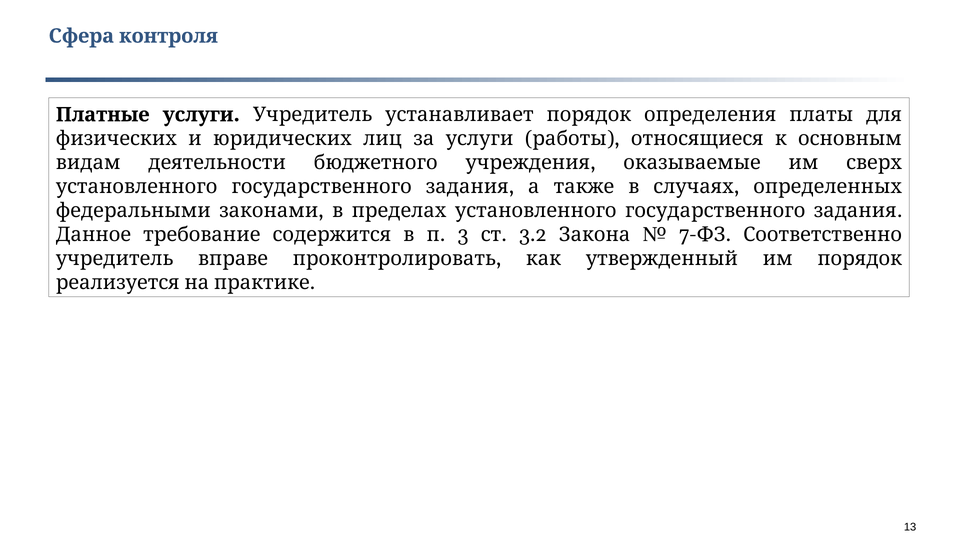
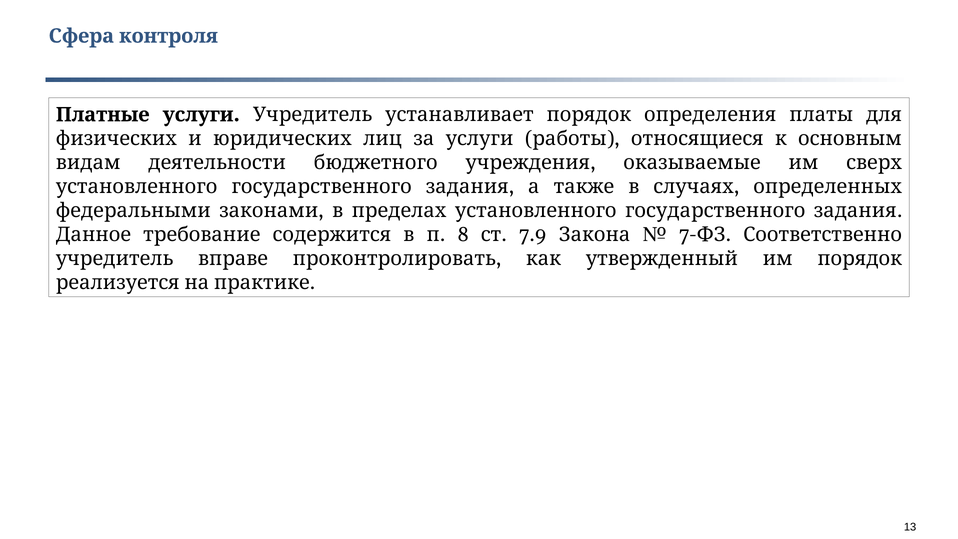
3: 3 -> 8 (463, 234)
3.2: 3.2 -> 7.9 (533, 234)
